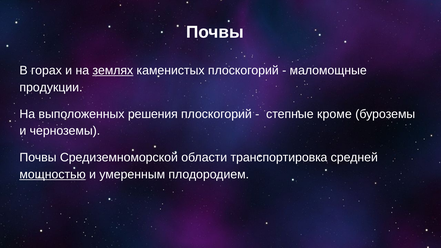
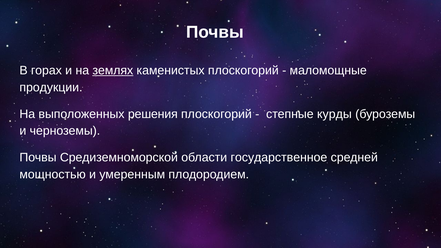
кроме: кроме -> курды (334, 114)
транспортировка: транспортировка -> государственное (279, 158)
мощностью underline: present -> none (53, 175)
